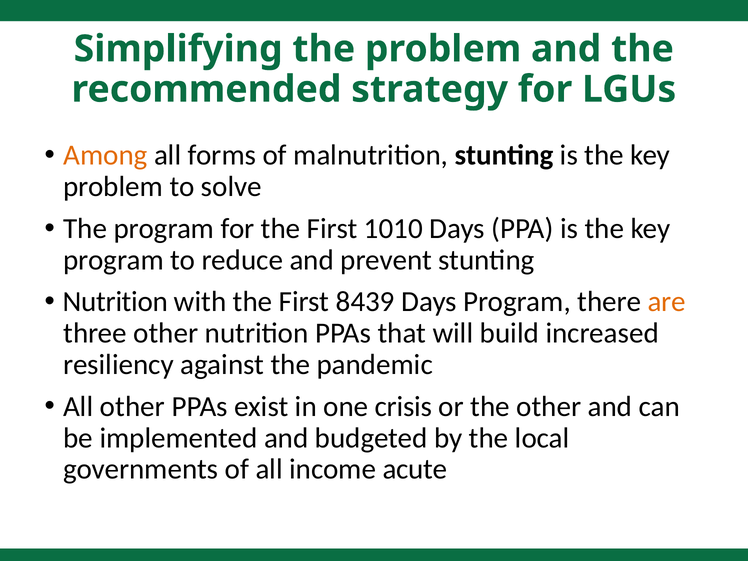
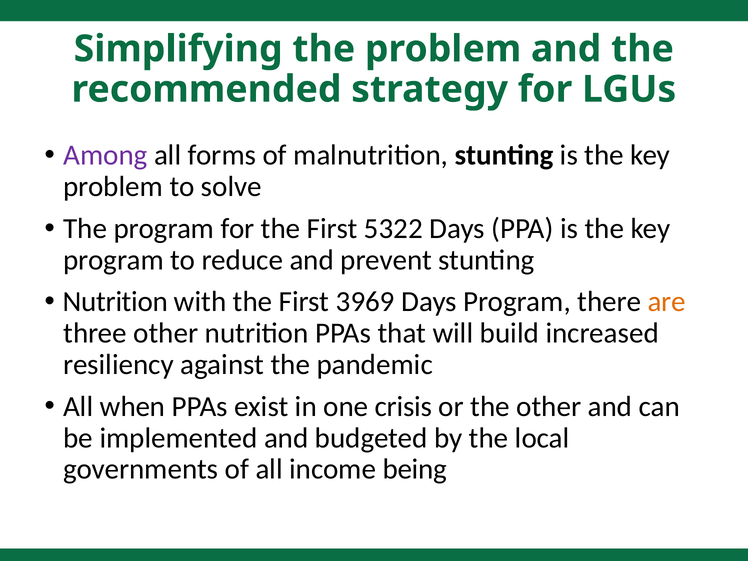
Among colour: orange -> purple (105, 155)
1010: 1010 -> 5322 (393, 229)
8439: 8439 -> 3969 (365, 302)
All other: other -> when (133, 407)
acute: acute -> being (415, 469)
